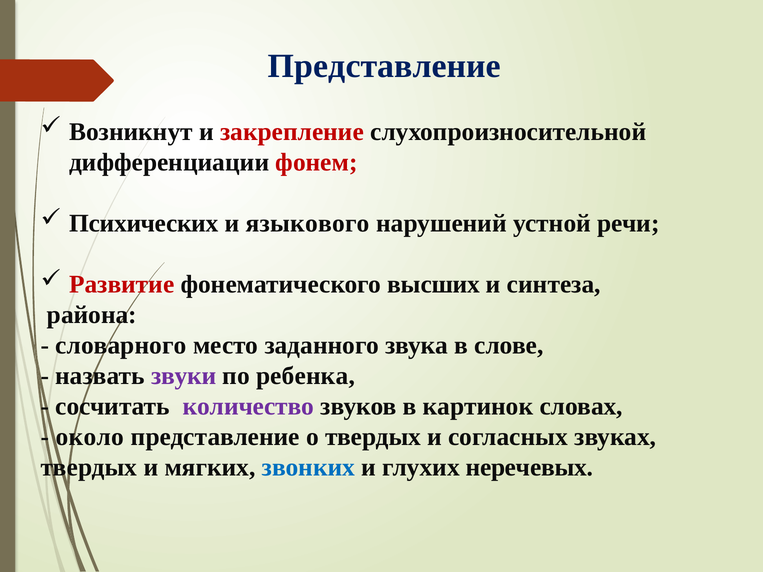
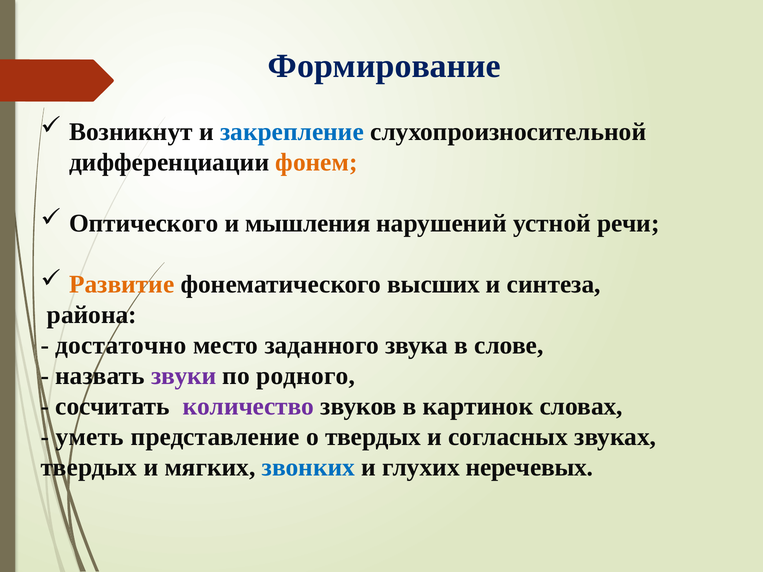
Представление: Представление -> Формирование (384, 66)
закрепление colour: red -> blue (292, 132)
фонем colour: red -> orange (316, 162)
Психических: Психических -> Оптического (144, 223)
языкового: языкового -> мышления (308, 223)
Развитие colour: red -> orange (122, 284)
словарного: словарного -> достаточно (121, 345)
ребенка: ребенка -> родного (306, 376)
около: около -> уметь (90, 437)
